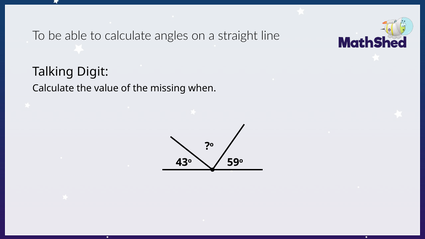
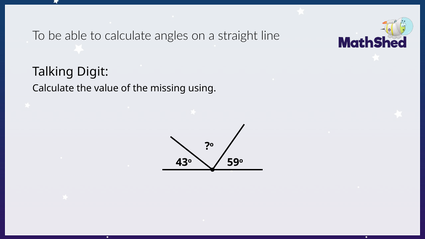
when: when -> using (202, 88)
